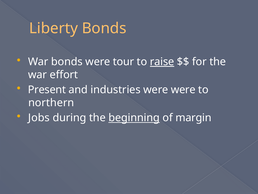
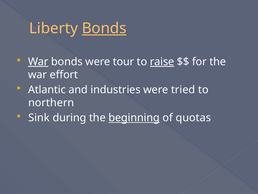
Bonds underline: none -> present (104, 28)
War underline: none -> present (38, 62)
Present: Present -> Atlantic (47, 90)
were were: were -> tried (183, 90)
Jobs: Jobs -> Sink (39, 118)
margin: margin -> quotas (193, 118)
